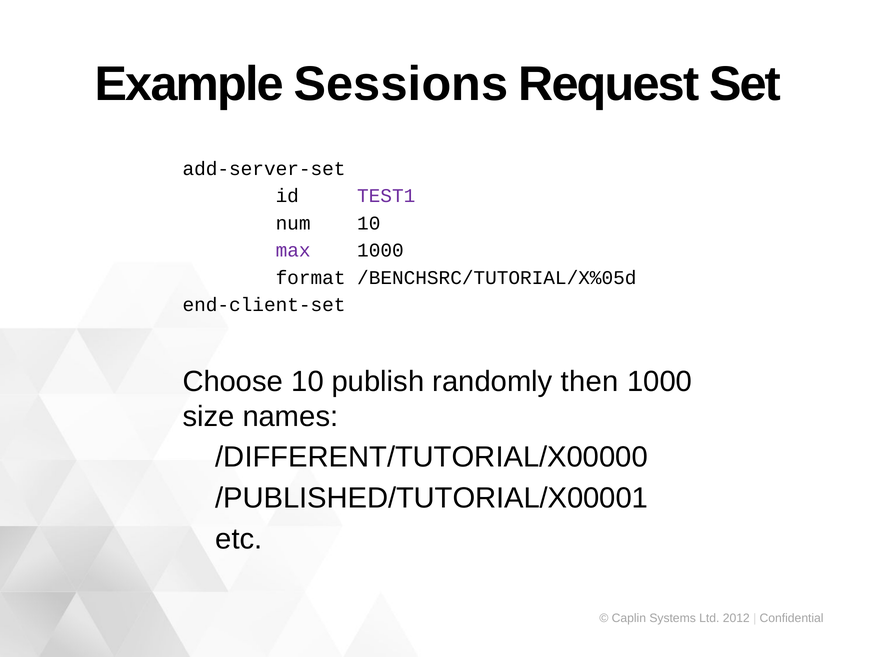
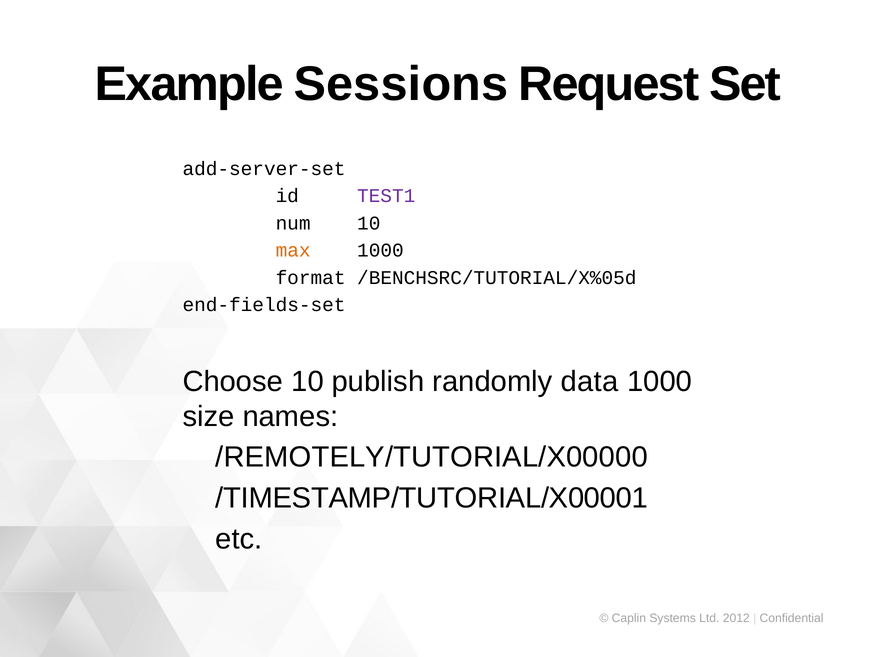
max colour: purple -> orange (293, 250)
end-client-set: end-client-set -> end-fields-set (264, 305)
then: then -> data (590, 381)
/DIFFERENT/TUTORIAL/X00000: /DIFFERENT/TUTORIAL/X00000 -> /REMOTELY/TUTORIAL/X00000 (432, 457)
/PUBLISHED/TUTORIAL/X00001: /PUBLISHED/TUTORIAL/X00001 -> /TIMESTAMP/TUTORIAL/X00001 (432, 498)
